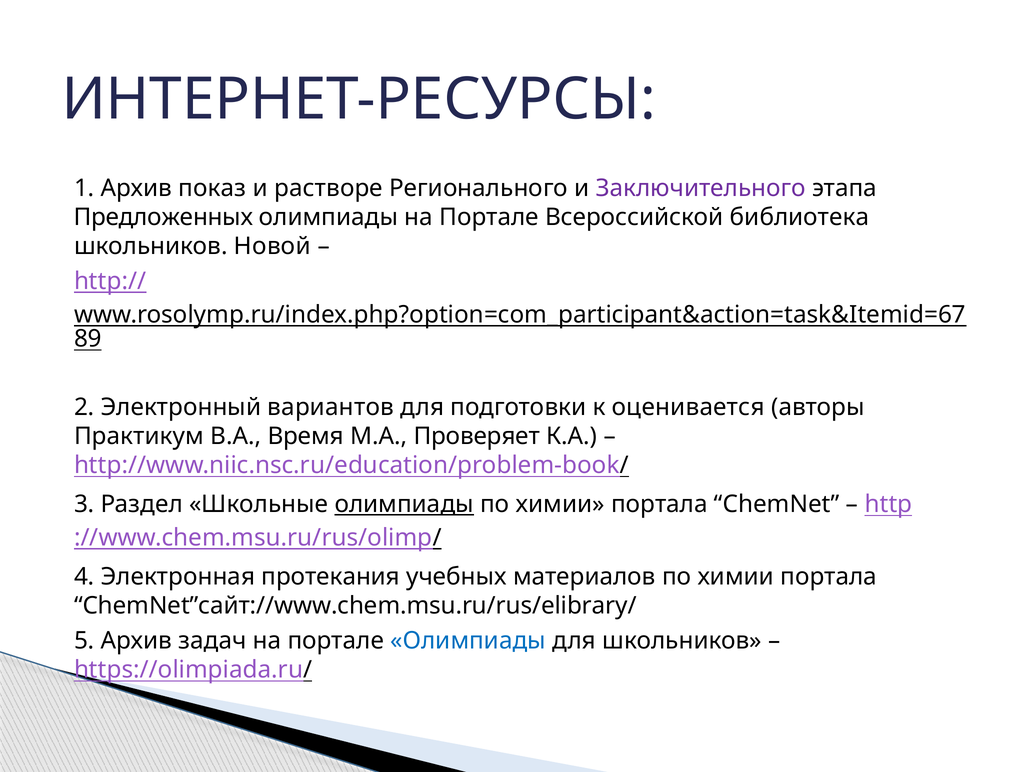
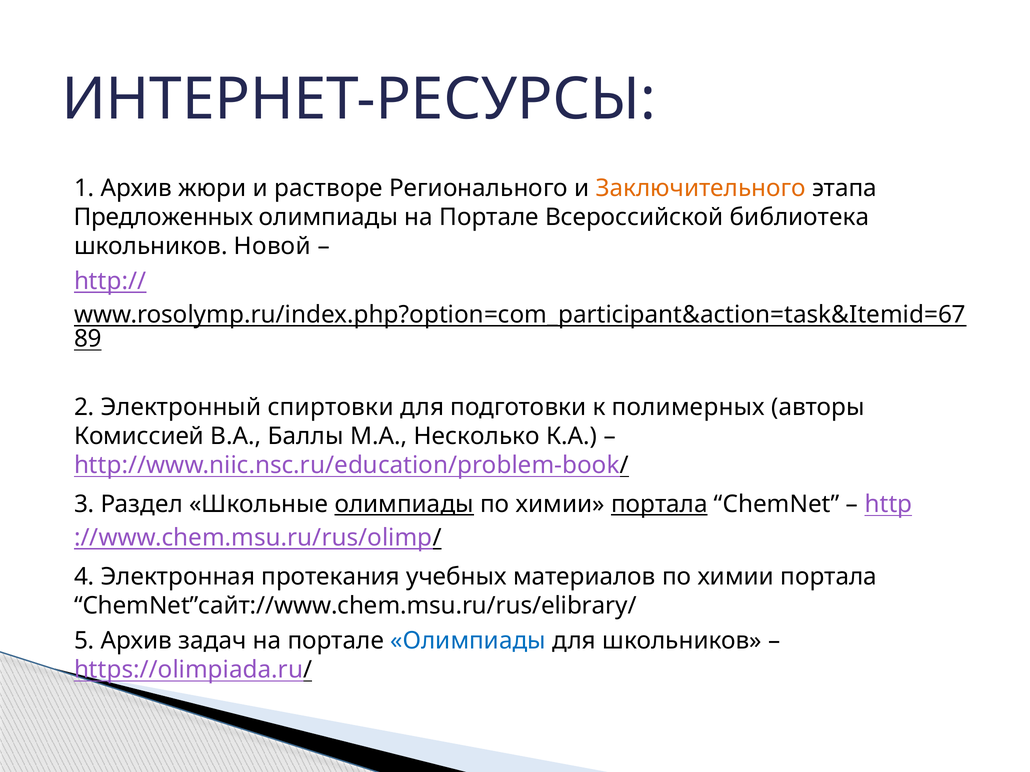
показ: показ -> жюри (212, 188)
Заключительного colour: purple -> orange (701, 188)
вариантов: вариантов -> спиртовки (331, 407)
оценивается: оценивается -> полимерных (688, 407)
Практикум: Практикум -> Комиссией (139, 437)
Время: Время -> Баллы (306, 437)
Проверяет: Проверяет -> Несколько (477, 437)
портала underline: none -> present (659, 505)
